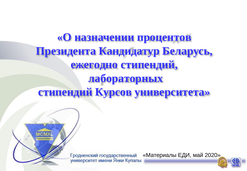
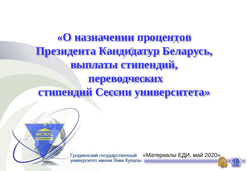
ежегодно: ежегодно -> выплаты (94, 65)
лабораторных: лабораторных -> переводческих (126, 78)
Курсов: Курсов -> Сессии (113, 92)
